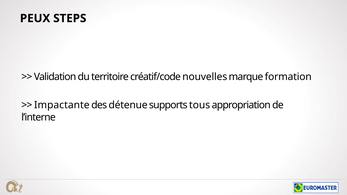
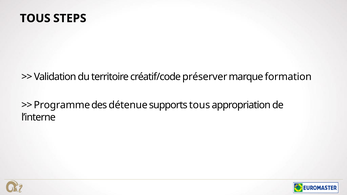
PEUX: PEUX -> TOUS (35, 18)
nouvelles: nouvelles -> préserver (205, 77)
Impactante: Impactante -> Programme (62, 105)
